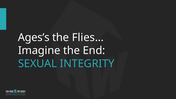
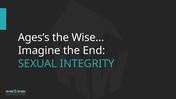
Flies…: Flies… -> Wise… (88, 37)
